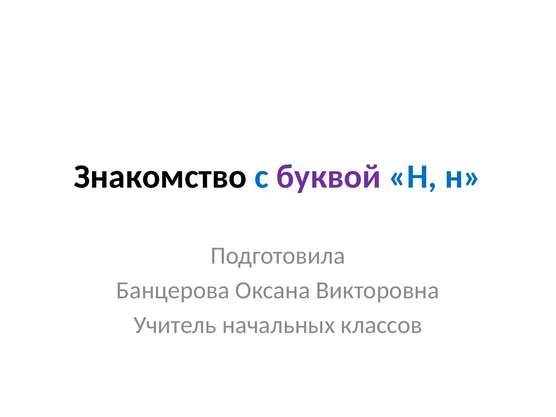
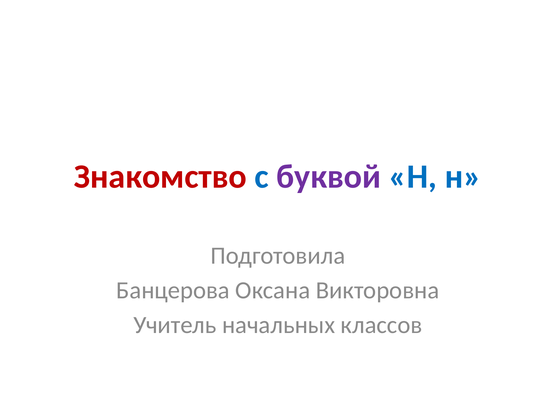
Знакомство colour: black -> red (160, 177)
